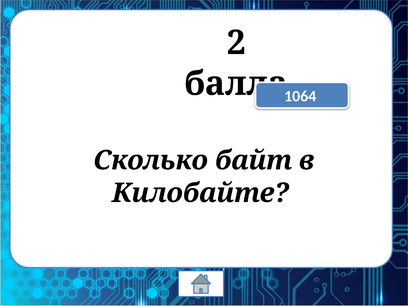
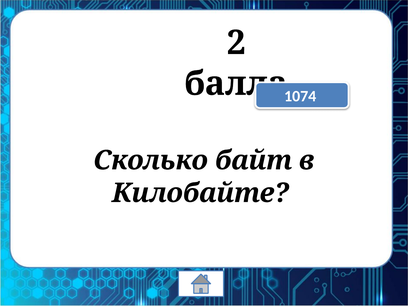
1064: 1064 -> 1074 (300, 96)
